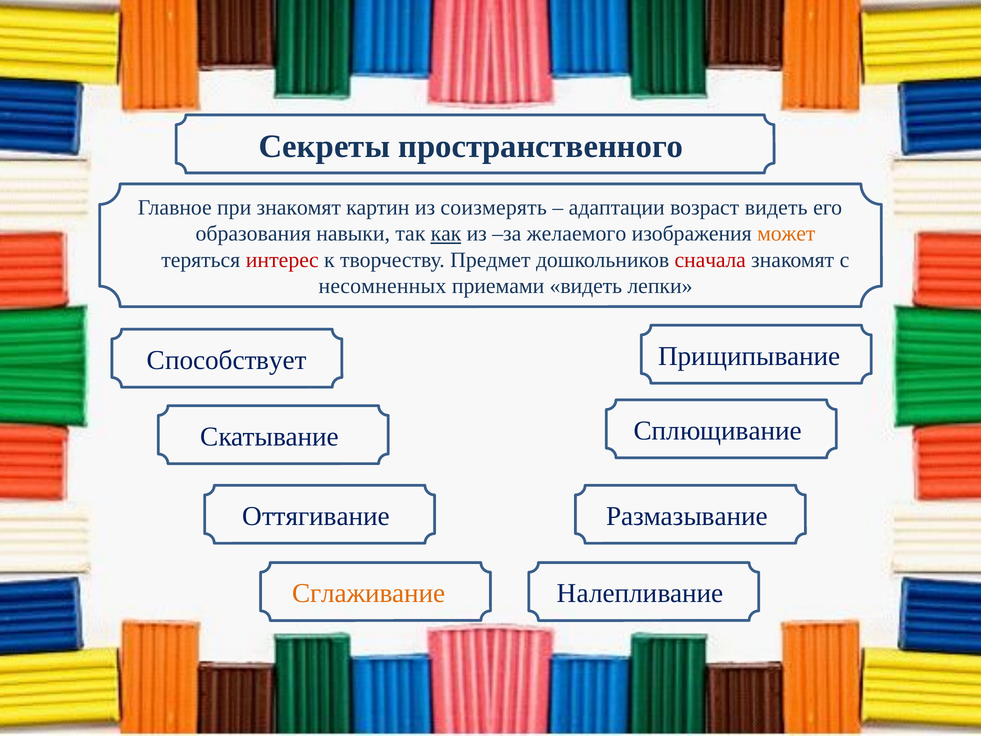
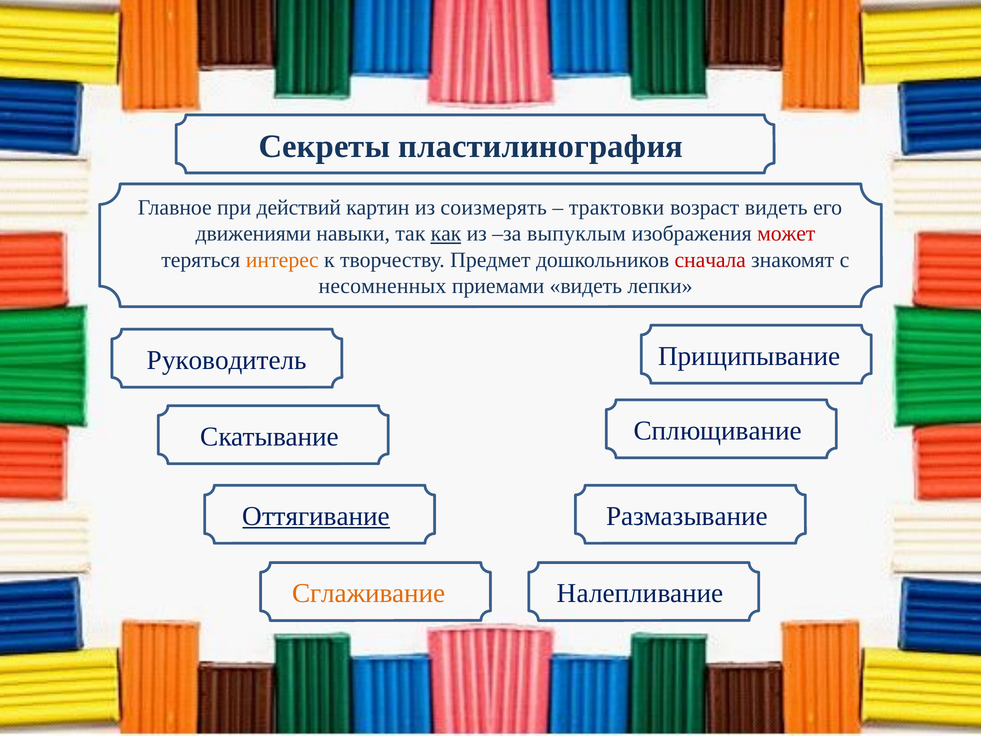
пространственного: пространственного -> пластилинография (541, 146)
при знакомят: знакомят -> действий (299, 208)
адаптации: адаптации -> трактовки (617, 208)
образования: образования -> движениями (253, 234)
желаемого: желаемого -> выпуклым (576, 234)
может colour: orange -> red (786, 234)
интерес colour: red -> orange (282, 260)
Способствует: Способствует -> Руководитель (227, 360)
Оттягивание underline: none -> present (316, 516)
